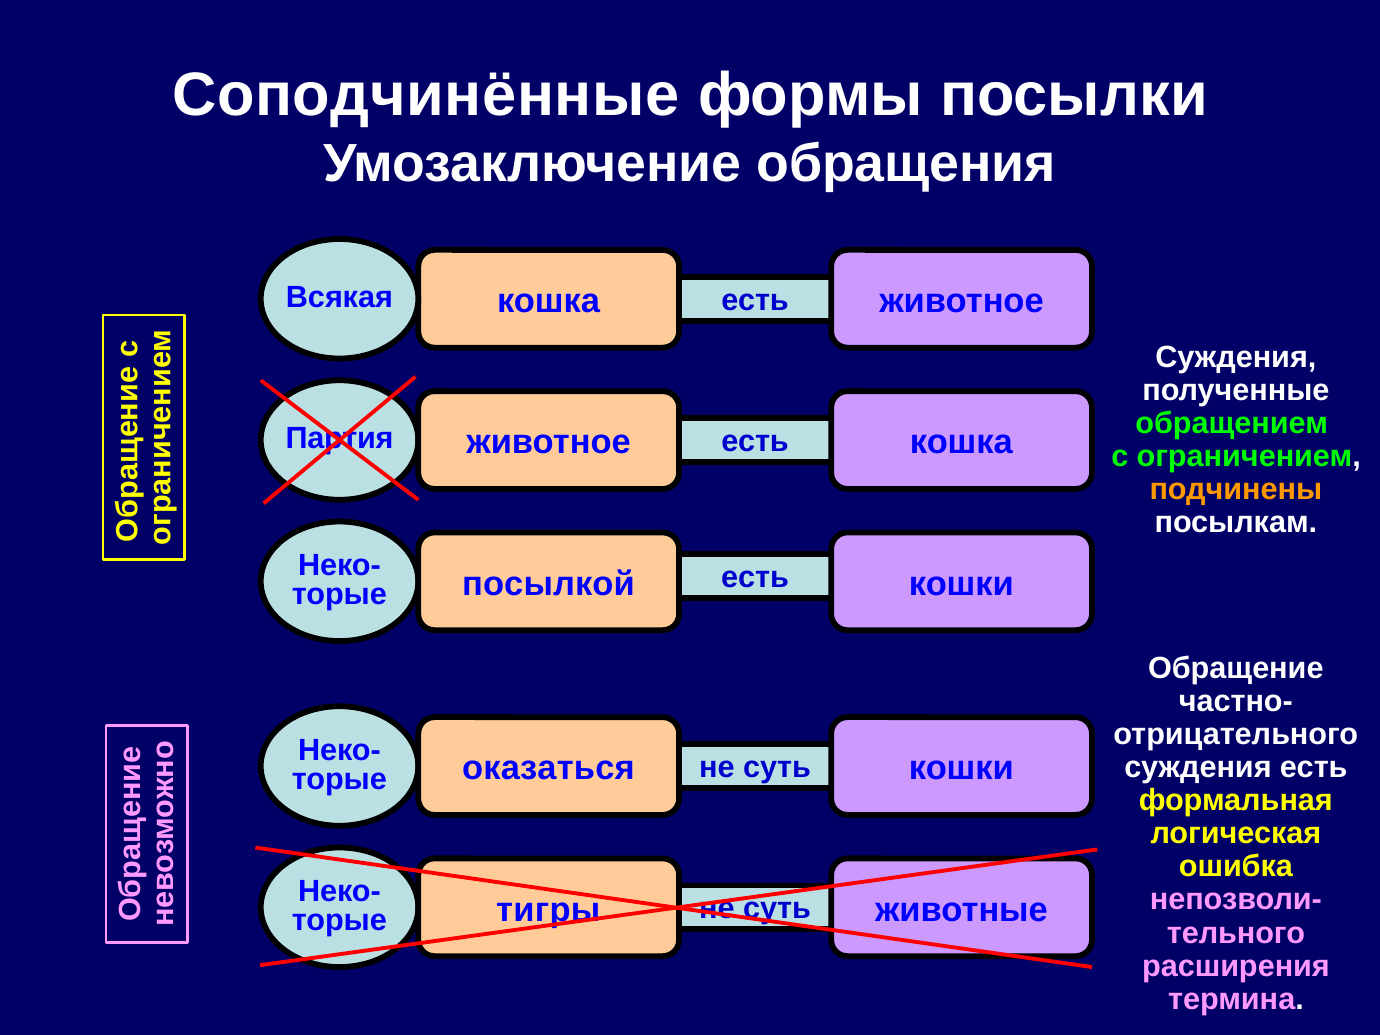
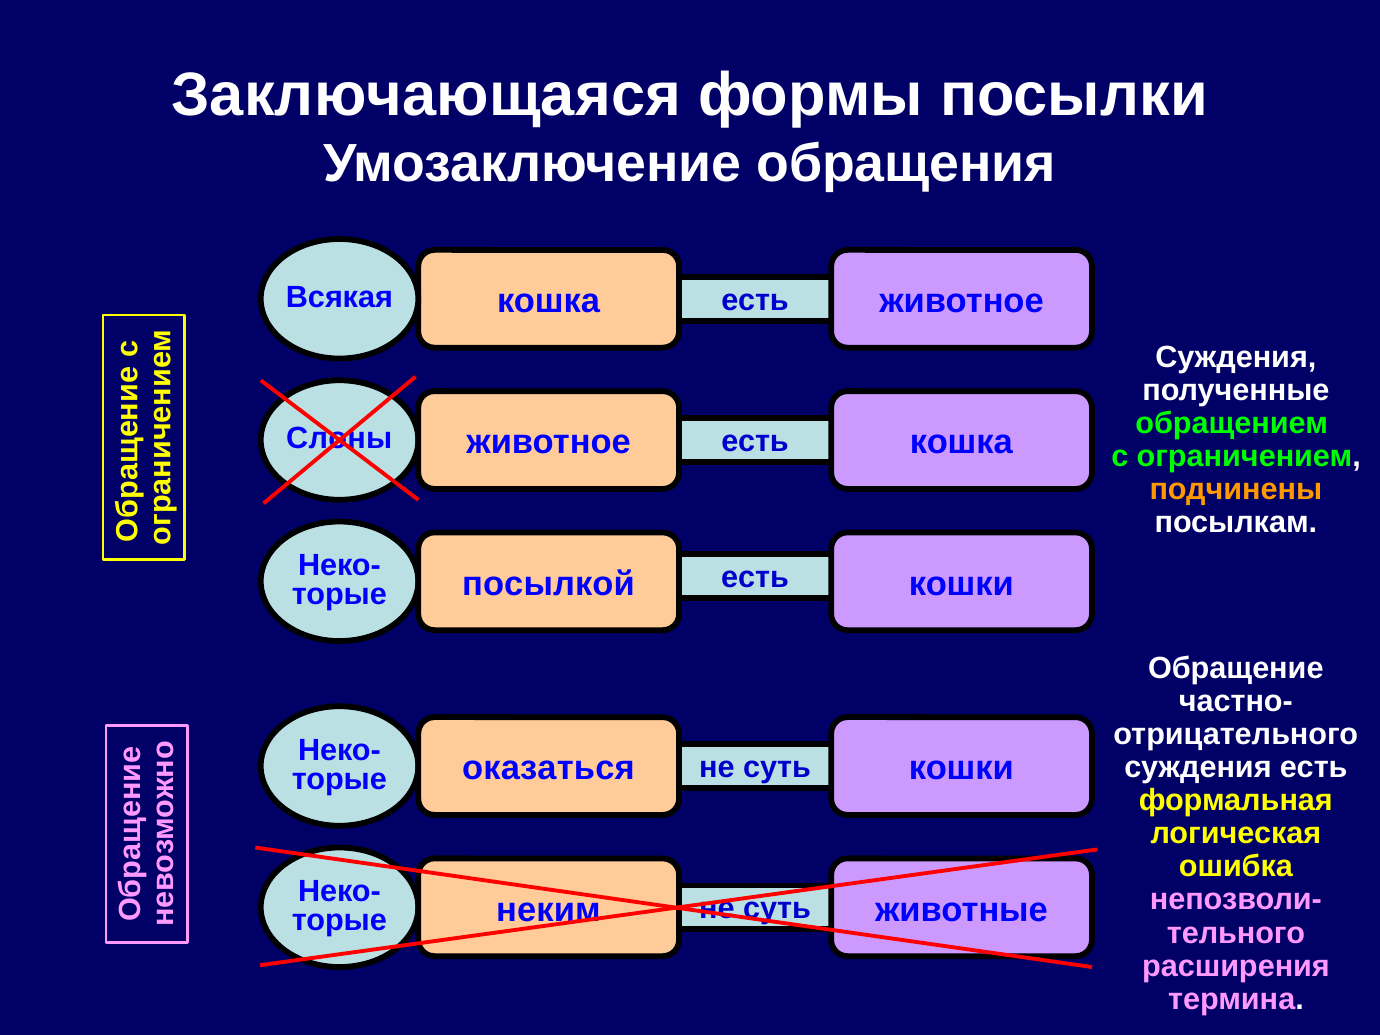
Соподчинённые: Соподчинённые -> Заключающаяся (426, 95)
Партия: Партия -> Слоны (339, 439)
тигры: тигры -> неким (548, 910)
